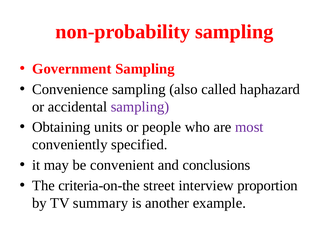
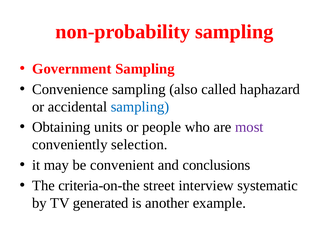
sampling colour: purple -> blue (140, 107)
specified: specified -> selection (139, 145)
proportion: proportion -> systematic (268, 186)
summary: summary -> generated (101, 204)
